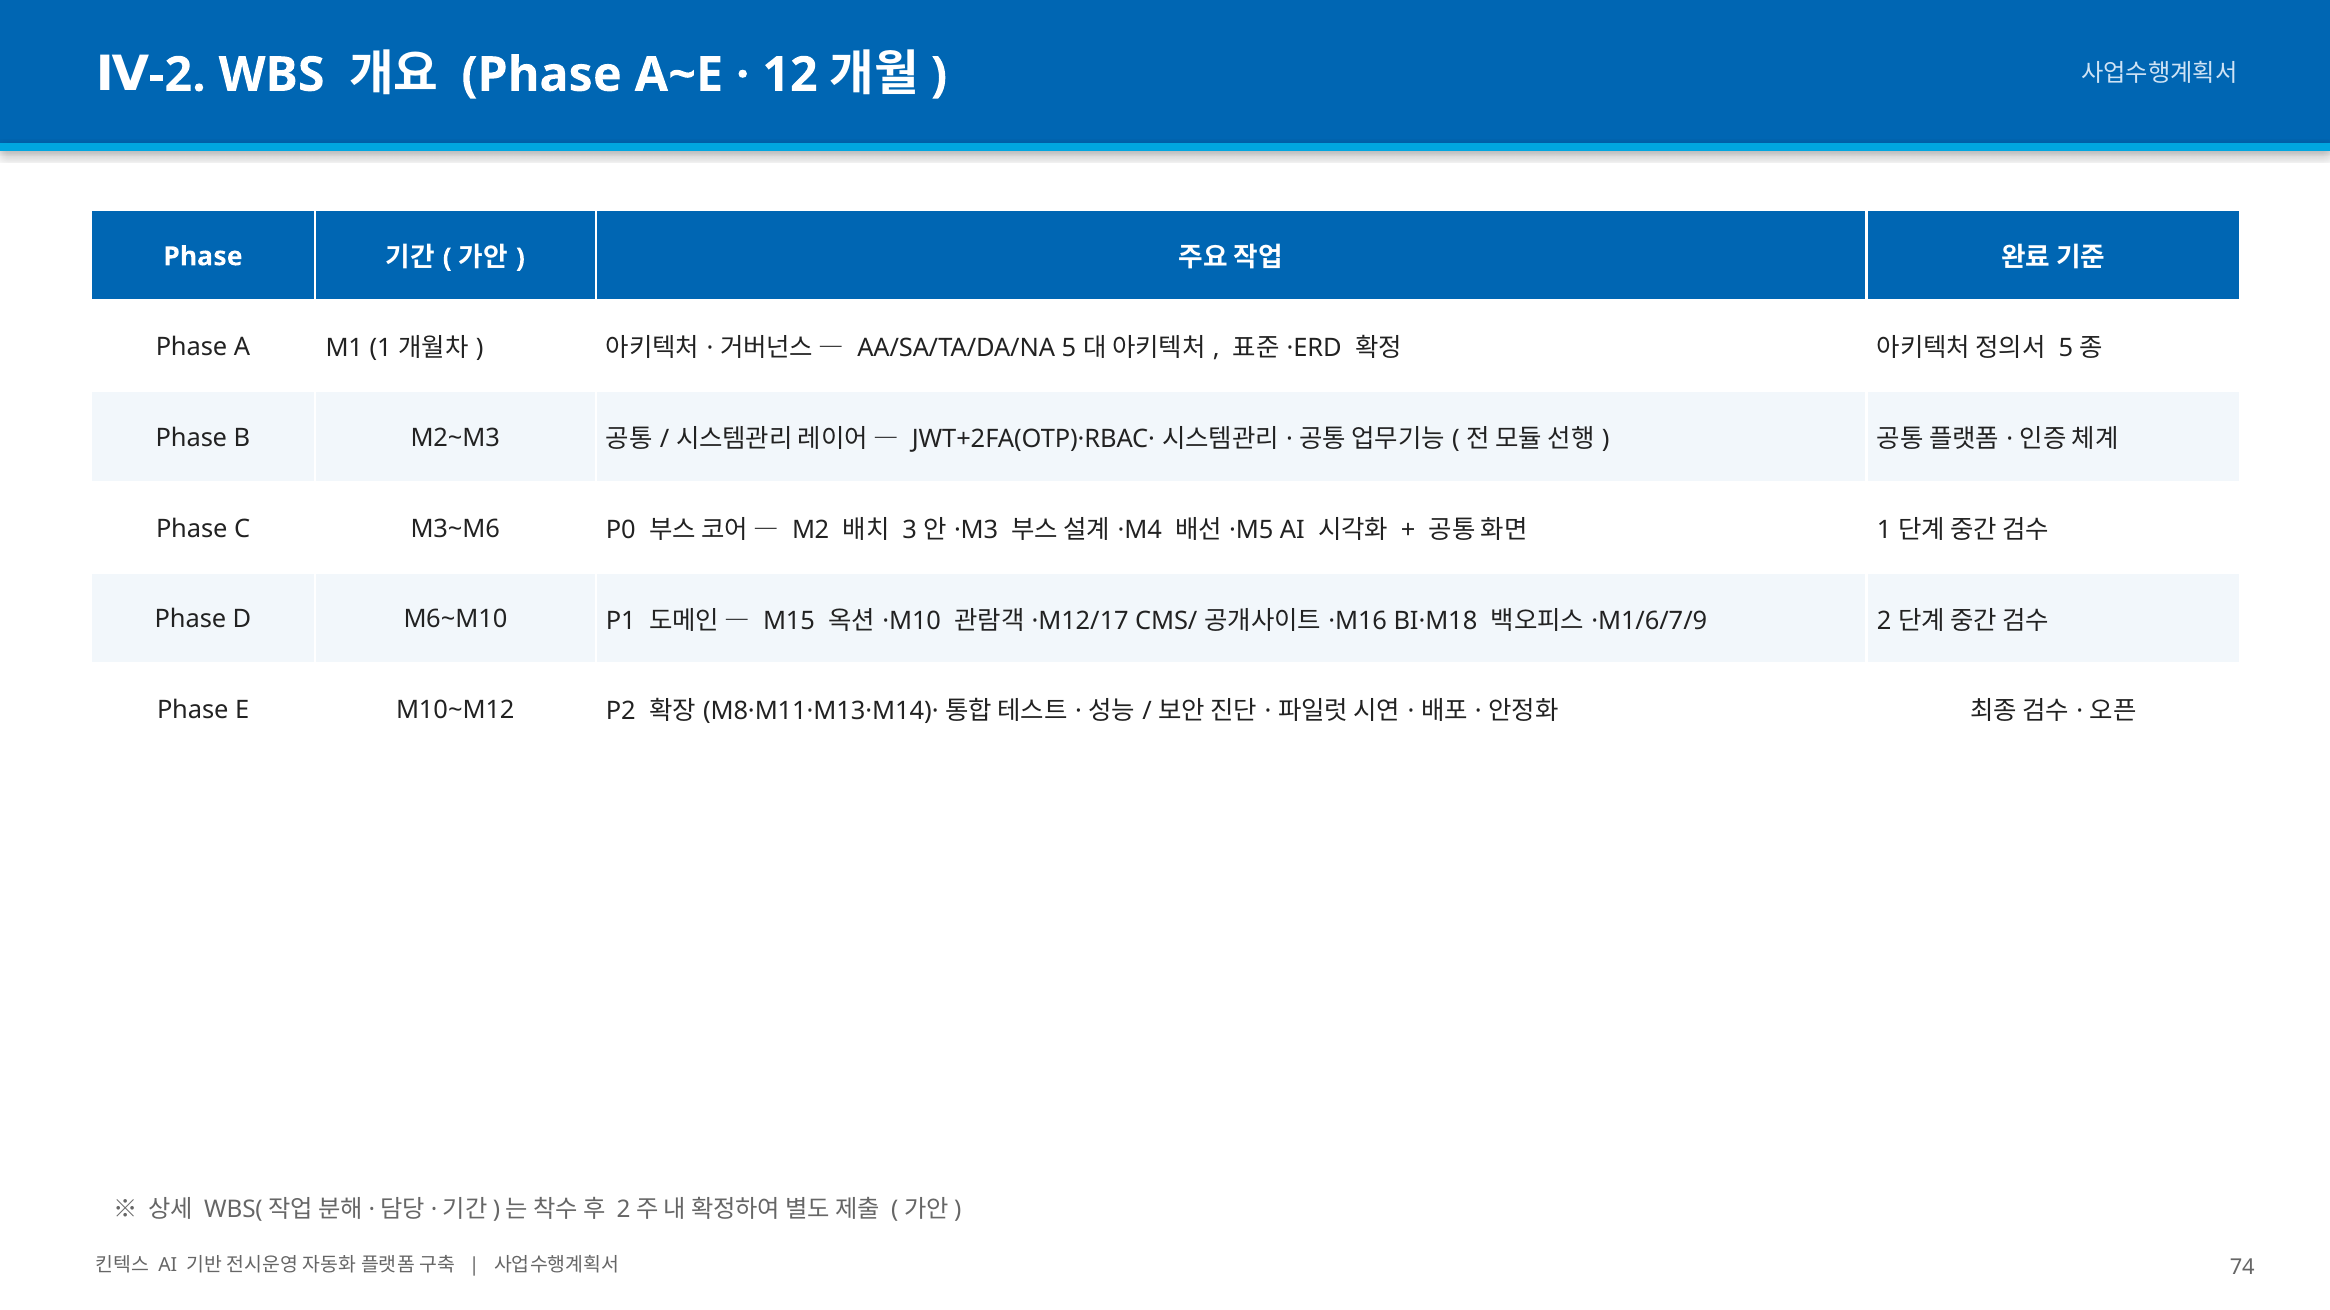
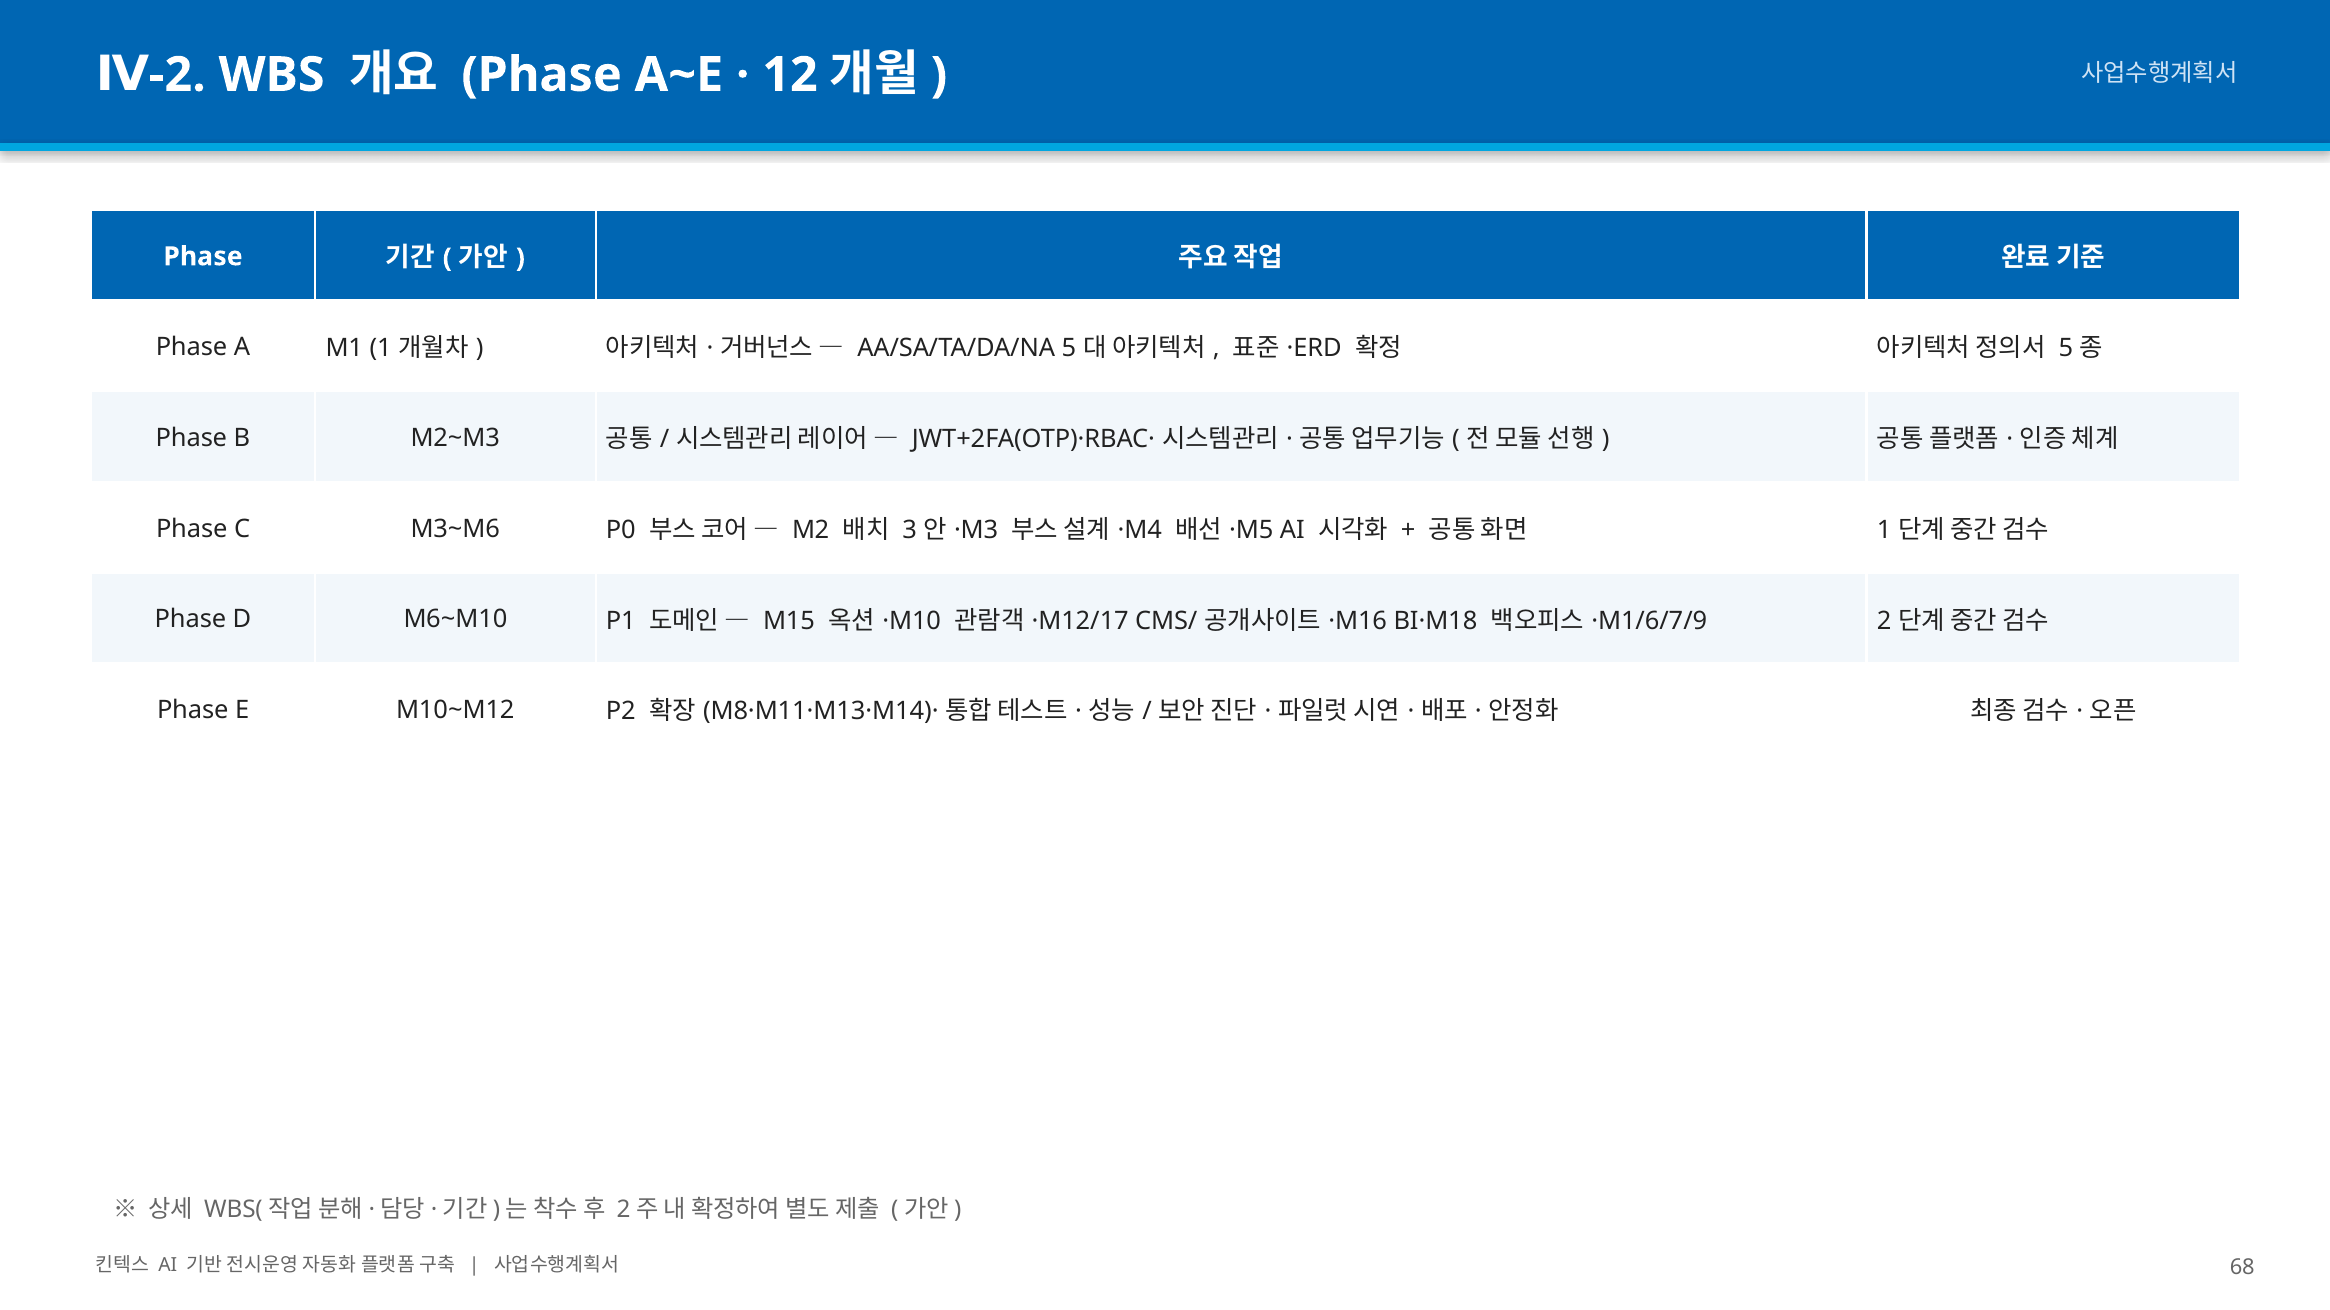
74: 74 -> 68 (2242, 1267)
